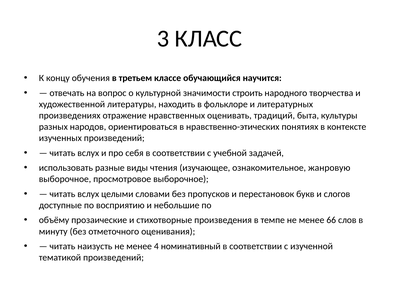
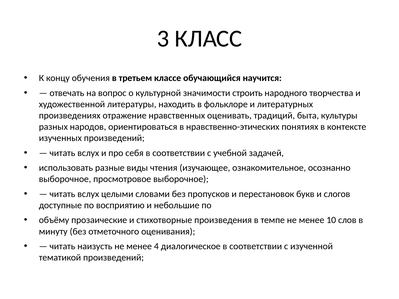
жанровую: жанровую -> осознанно (329, 168)
66: 66 -> 10 (331, 220)
номинативный: номинативный -> диалогическое (191, 246)
